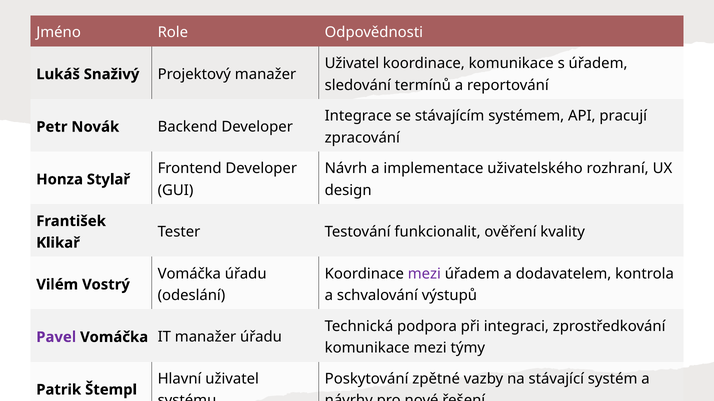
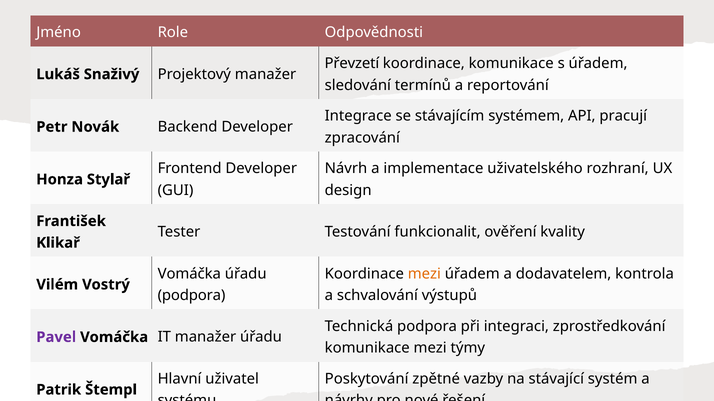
Uživatel: Uživatel -> Převzetí (352, 64)
mezi colour: purple -> orange (424, 274)
odeslání: odeslání -> podpora (191, 296)
